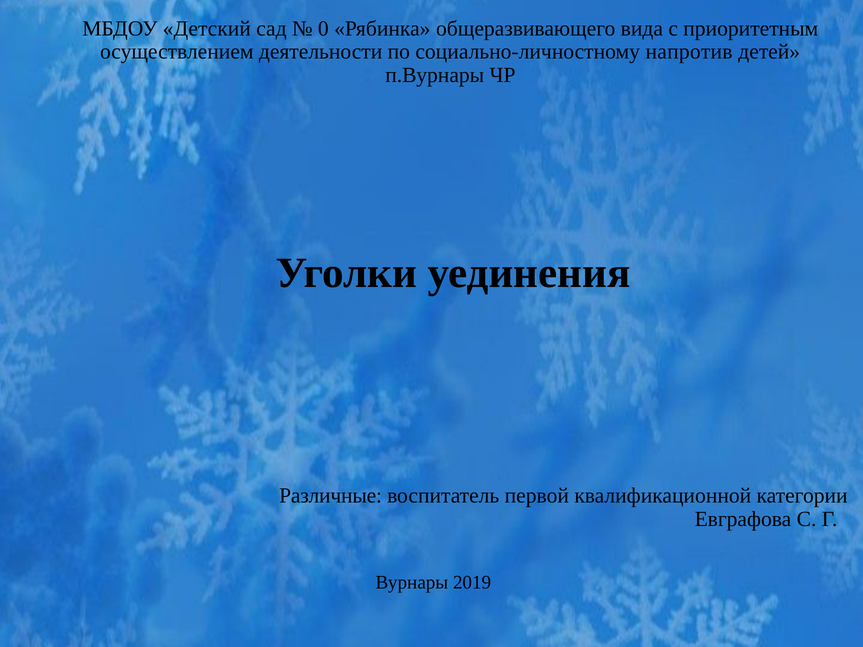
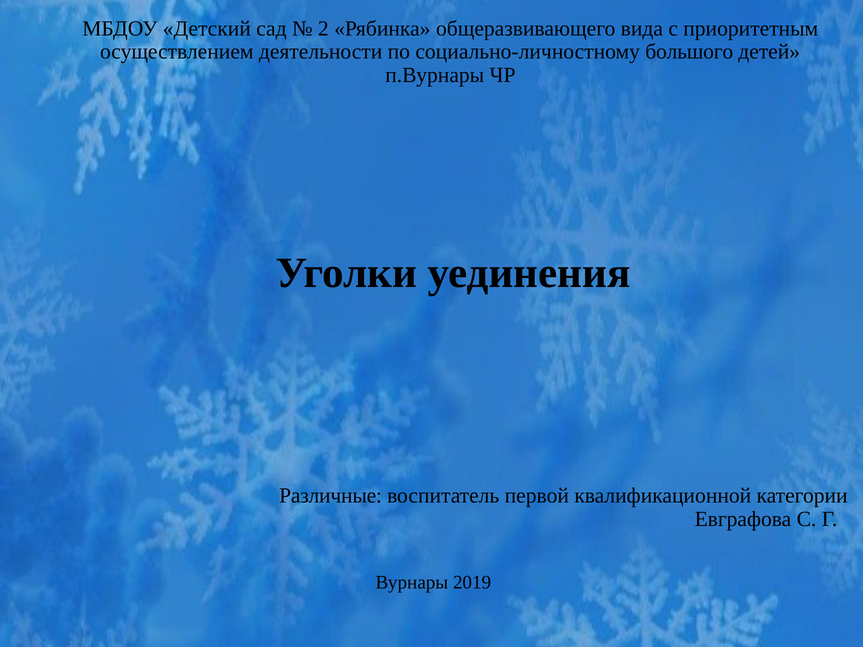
0: 0 -> 2 (323, 28)
напротив: напротив -> большого (689, 52)
